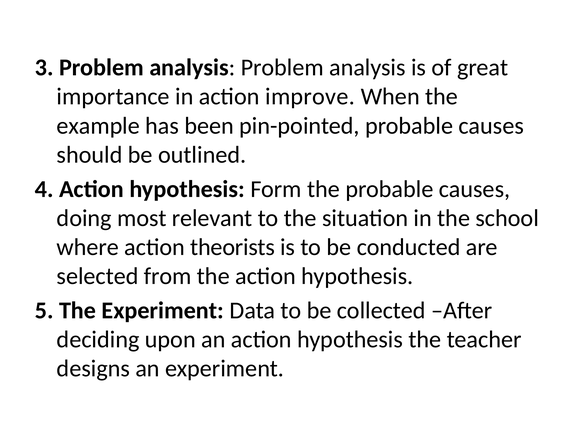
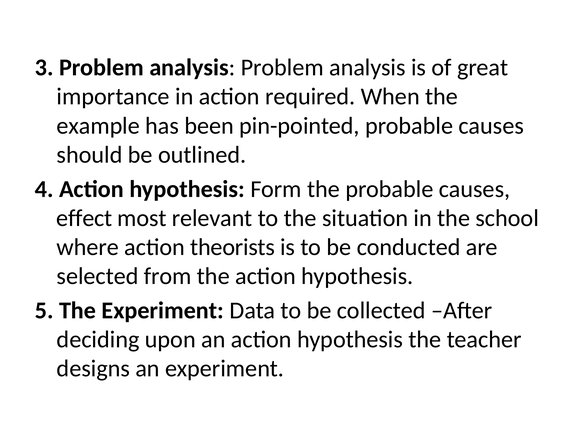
improve: improve -> required (310, 97)
doing: doing -> effect (84, 218)
